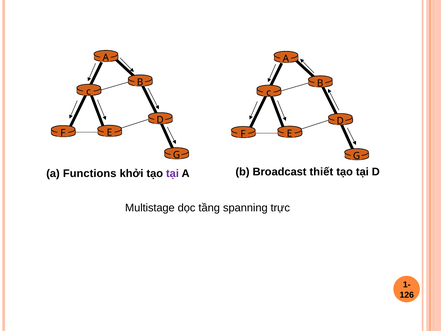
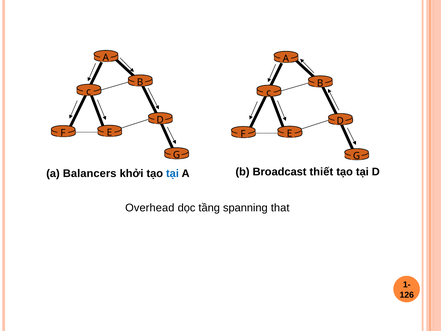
Functions: Functions -> Balancers (90, 173)
tại colour: purple -> blue (172, 173)
Multistage: Multistage -> Overhead (150, 208)
trực: trực -> that (280, 208)
